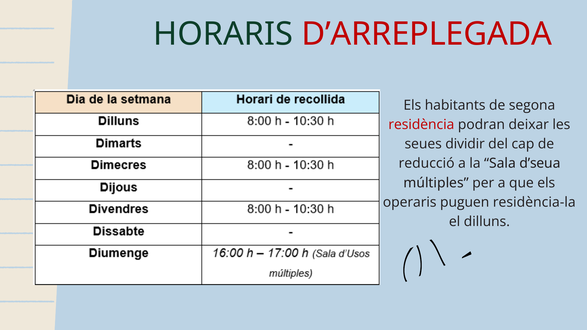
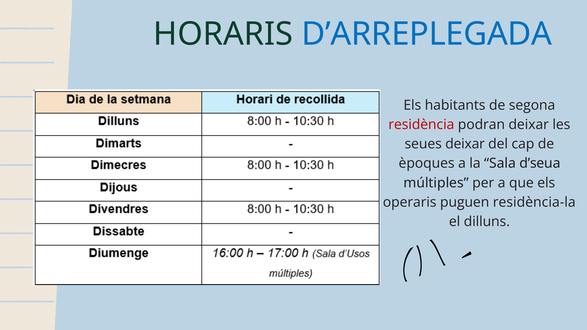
D’ARREPLEGADA colour: red -> blue (427, 34)
seues dividir: dividir -> deixar (465, 144)
reducció: reducció -> èpoques (427, 163)
